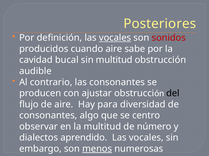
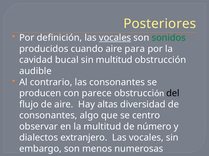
sonidos colour: red -> green (169, 38)
sabe: sabe -> para (135, 49)
ajustar: ajustar -> parece (97, 94)
para: para -> altas (108, 105)
aprendido: aprendido -> extranjero (84, 138)
menos underline: present -> none (97, 149)
